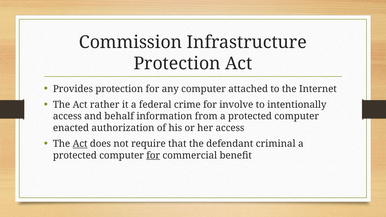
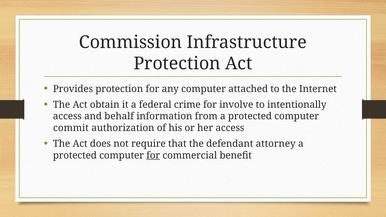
rather: rather -> obtain (105, 105)
enacted: enacted -> commit (71, 128)
Act underline: present -> none (80, 144)
criminal: criminal -> attorney (276, 144)
